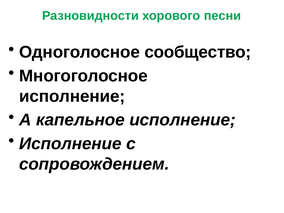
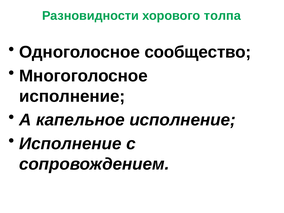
песни: песни -> толпа (222, 16)
